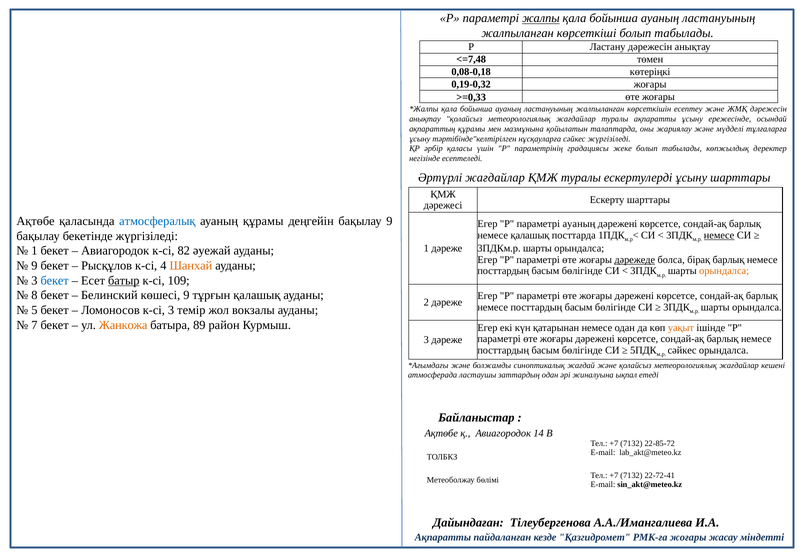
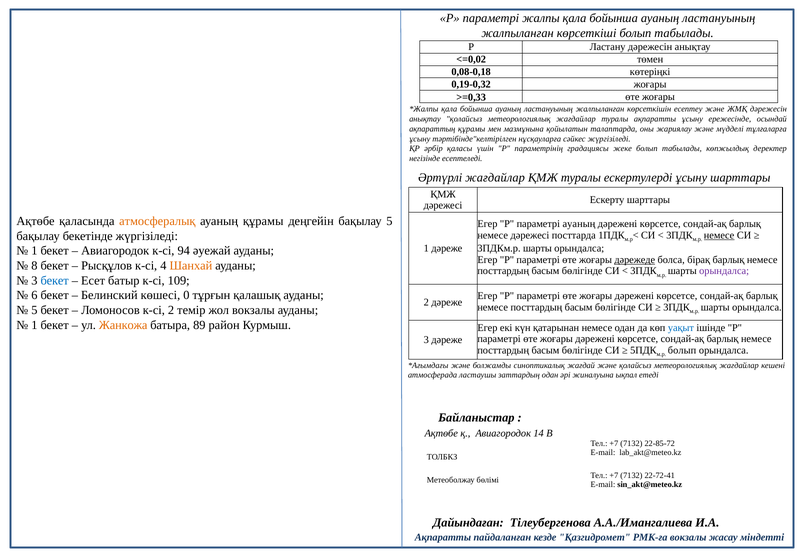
жалпы underline: present -> none (541, 18)
<=7,48: <=7,48 -> <=0,02 (471, 59)
атмосфералық colour: blue -> orange (157, 221)
бақылау 9: 9 -> 5 (389, 221)
немесе қалашық: қалашық -> дәрежесі (530, 235)
82: 82 -> 94 (184, 251)
9: 9 -> 8 (34, 265)
орындалса colour: orange -> purple (724, 271)
батыр underline: present -> none (124, 280)
8: 8 -> 6 (34, 295)
көшесі 9: 9 -> 0 (186, 295)
к-сі 3: 3 -> 2 (171, 310)
7: 7 -> 1 (34, 325)
уақыт colour: orange -> blue (681, 327)
сәйкес: сәйкес -> болып (682, 350)
РМК-ға жоғары: жоғары -> вокзалы (688, 537)
